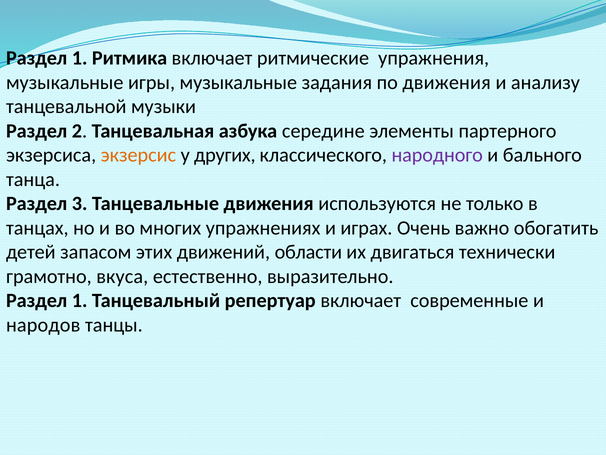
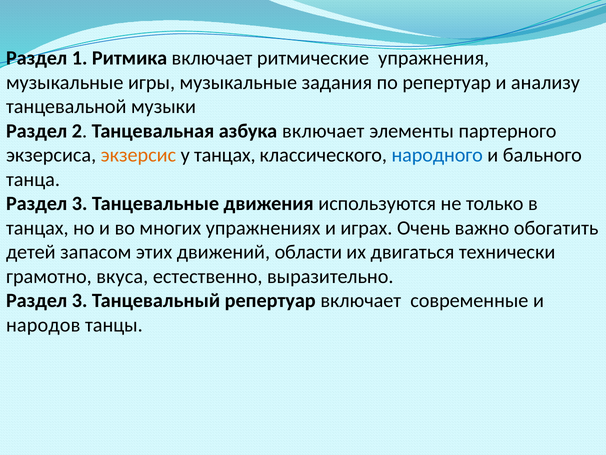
по движения: движения -> репертуар (447, 82)
азбука середине: середине -> включает (323, 131)
у других: других -> танцах (225, 155)
народного colour: purple -> blue (437, 155)
1: 1 -> 3 (80, 300)
